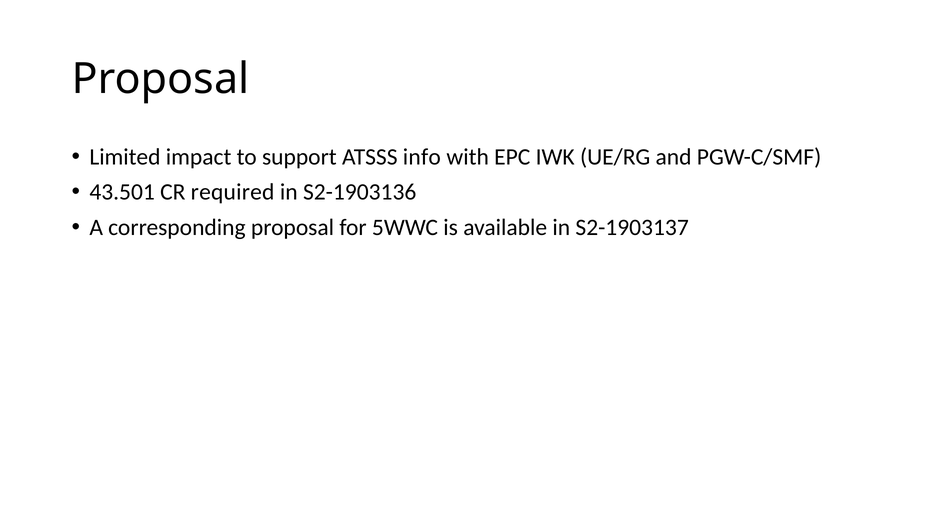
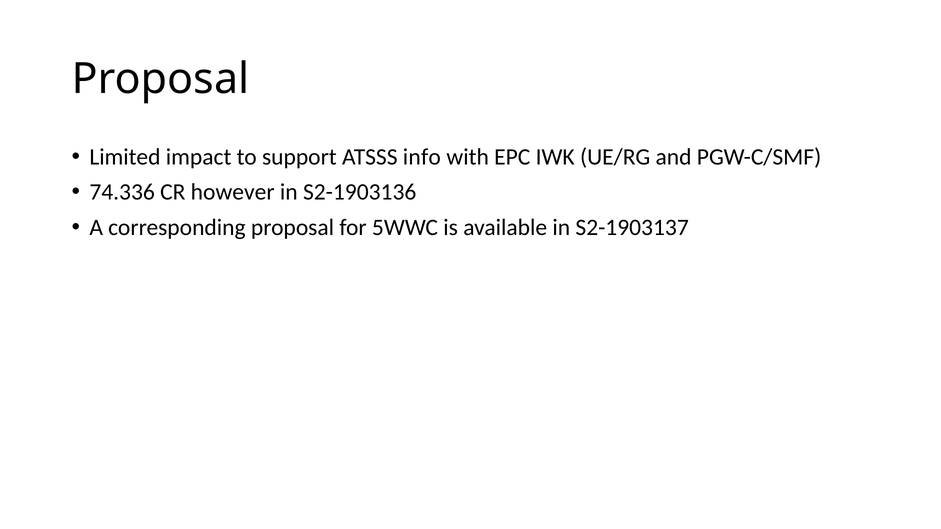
43.501: 43.501 -> 74.336 (122, 192)
required: required -> however (233, 192)
